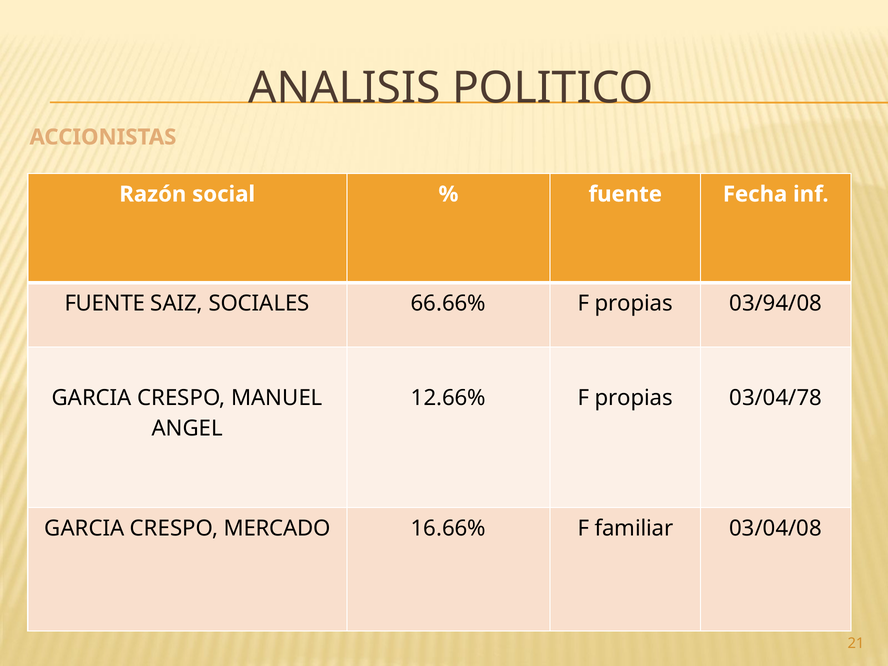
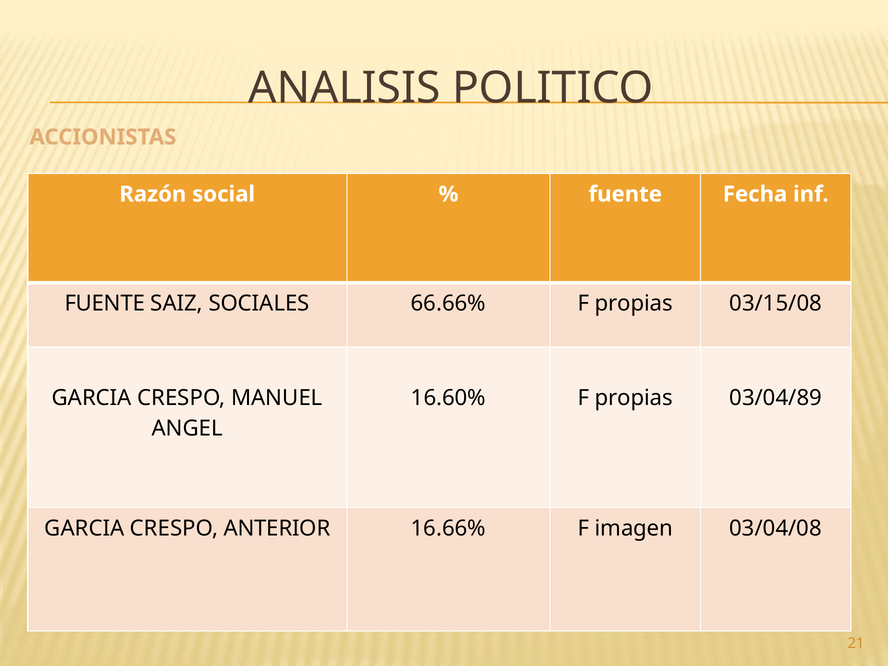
03/94/08: 03/94/08 -> 03/15/08 (776, 303)
12.66%: 12.66% -> 16.60% (448, 398)
03/04/78: 03/04/78 -> 03/04/89 (776, 398)
MERCADO: MERCADO -> ANTERIOR (277, 528)
familiar: familiar -> imagen (634, 528)
